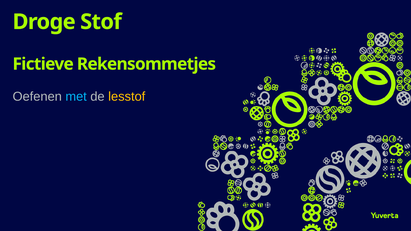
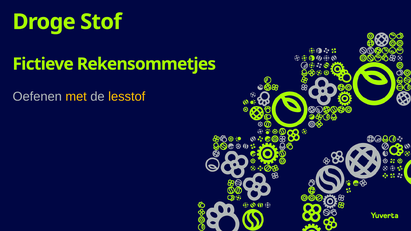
met colour: light blue -> yellow (76, 97)
